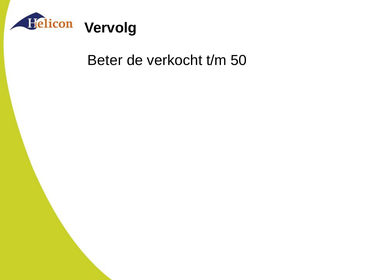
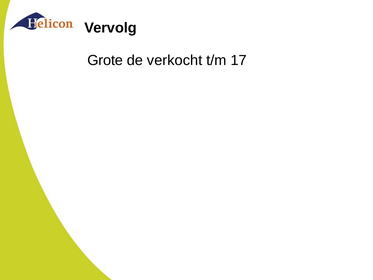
Beter: Beter -> Grote (105, 60)
50: 50 -> 17 (239, 60)
